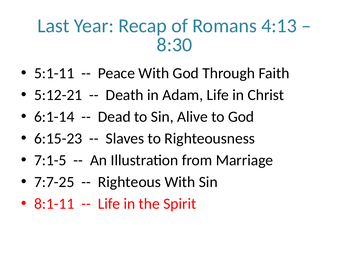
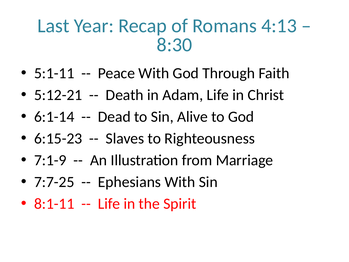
7:1-5: 7:1-5 -> 7:1-9 (50, 160)
Righteous: Righteous -> Ephesians (129, 182)
